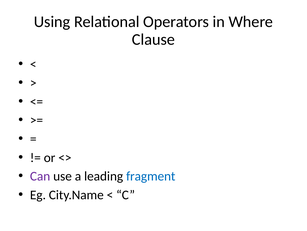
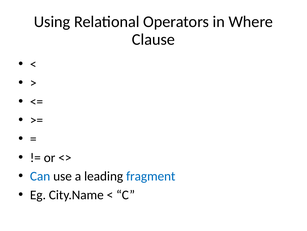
Can colour: purple -> blue (40, 176)
